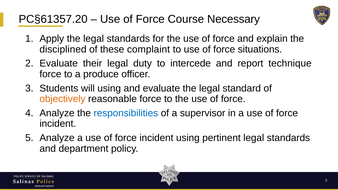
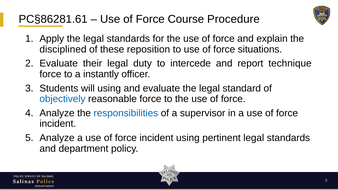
PC§61357.20: PC§61357.20 -> PC§86281.61 (53, 19)
Necessary: Necessary -> Procedure (233, 19)
complaint: complaint -> reposition (149, 49)
produce: produce -> instantly (101, 74)
objectively colour: orange -> blue (62, 99)
